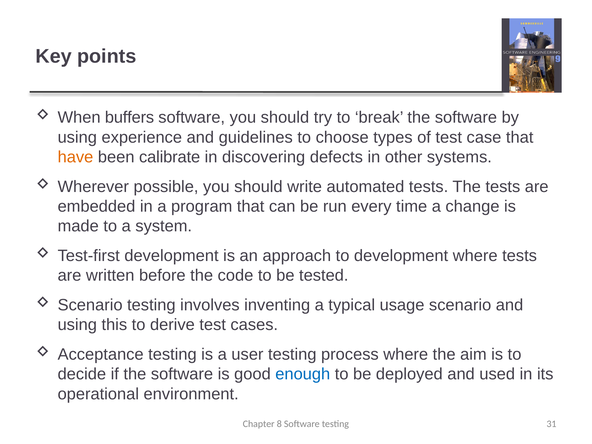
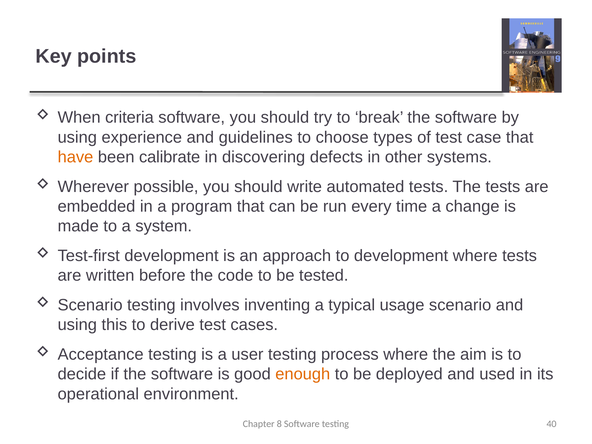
buffers: buffers -> criteria (129, 118)
enough colour: blue -> orange (303, 374)
31: 31 -> 40 (551, 424)
